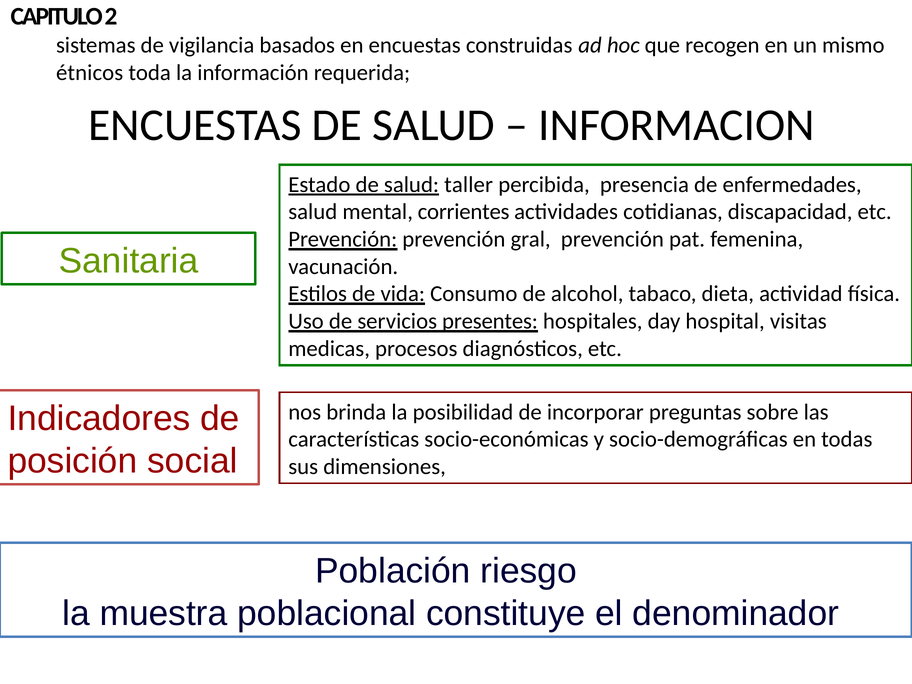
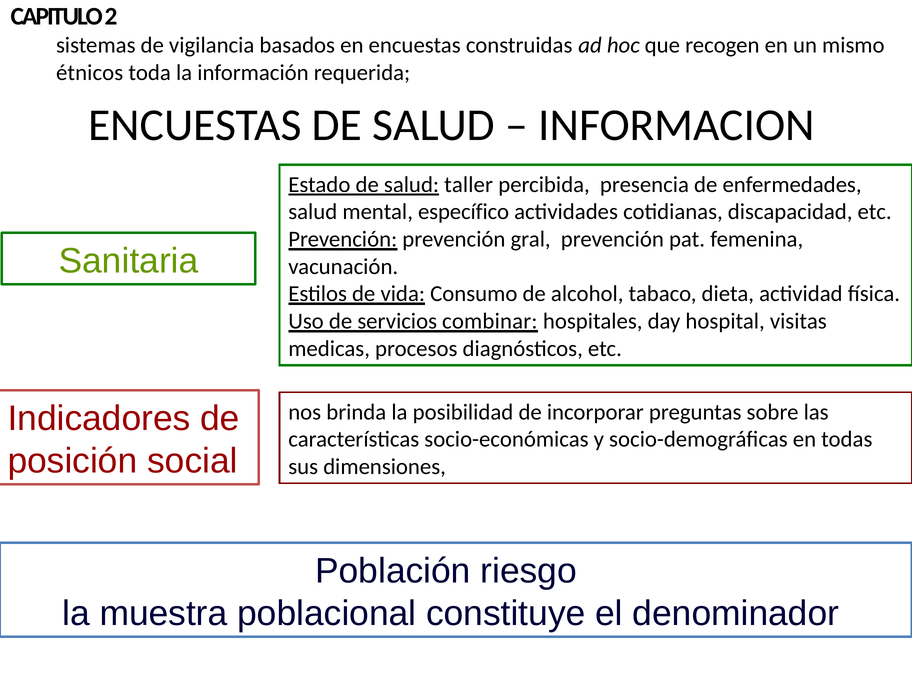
corrientes: corrientes -> específico (464, 212)
presentes: presentes -> combinar (490, 321)
